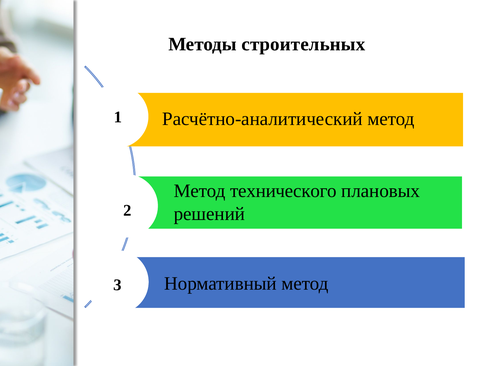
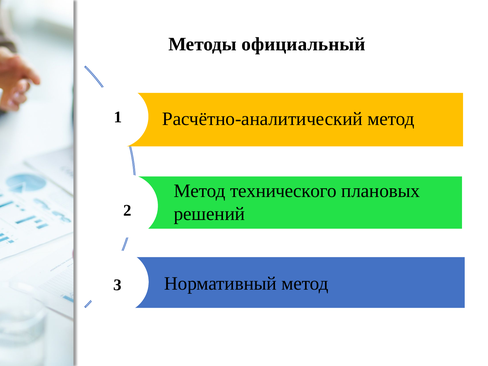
строительных: строительных -> официальный (303, 44)
